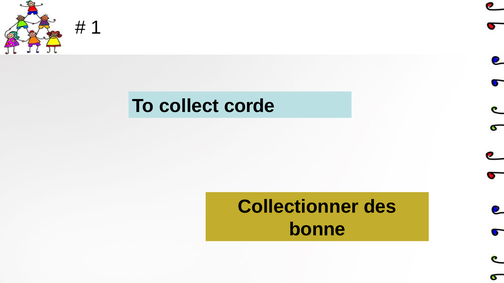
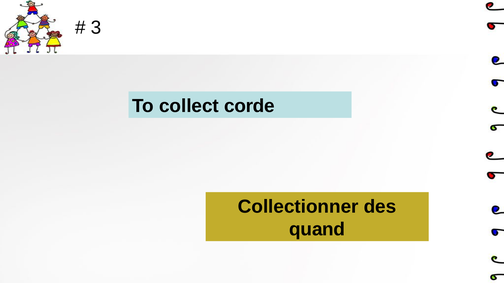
1: 1 -> 3 (96, 28)
bonne: bonne -> quand (317, 230)
